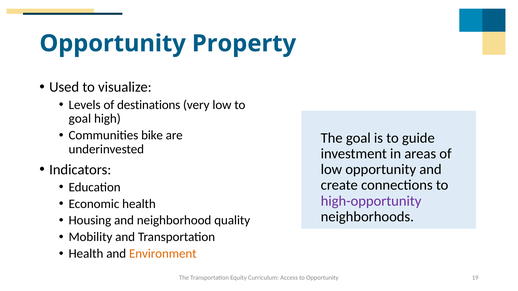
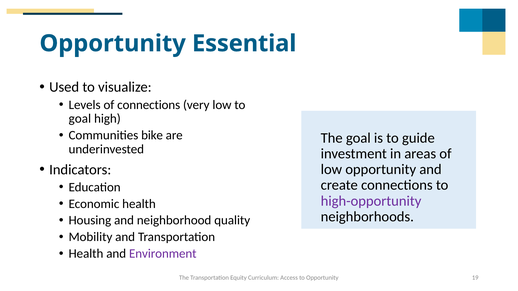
Property: Property -> Essential (244, 44)
of destinations: destinations -> connections (149, 105)
Environment colour: orange -> purple (163, 254)
